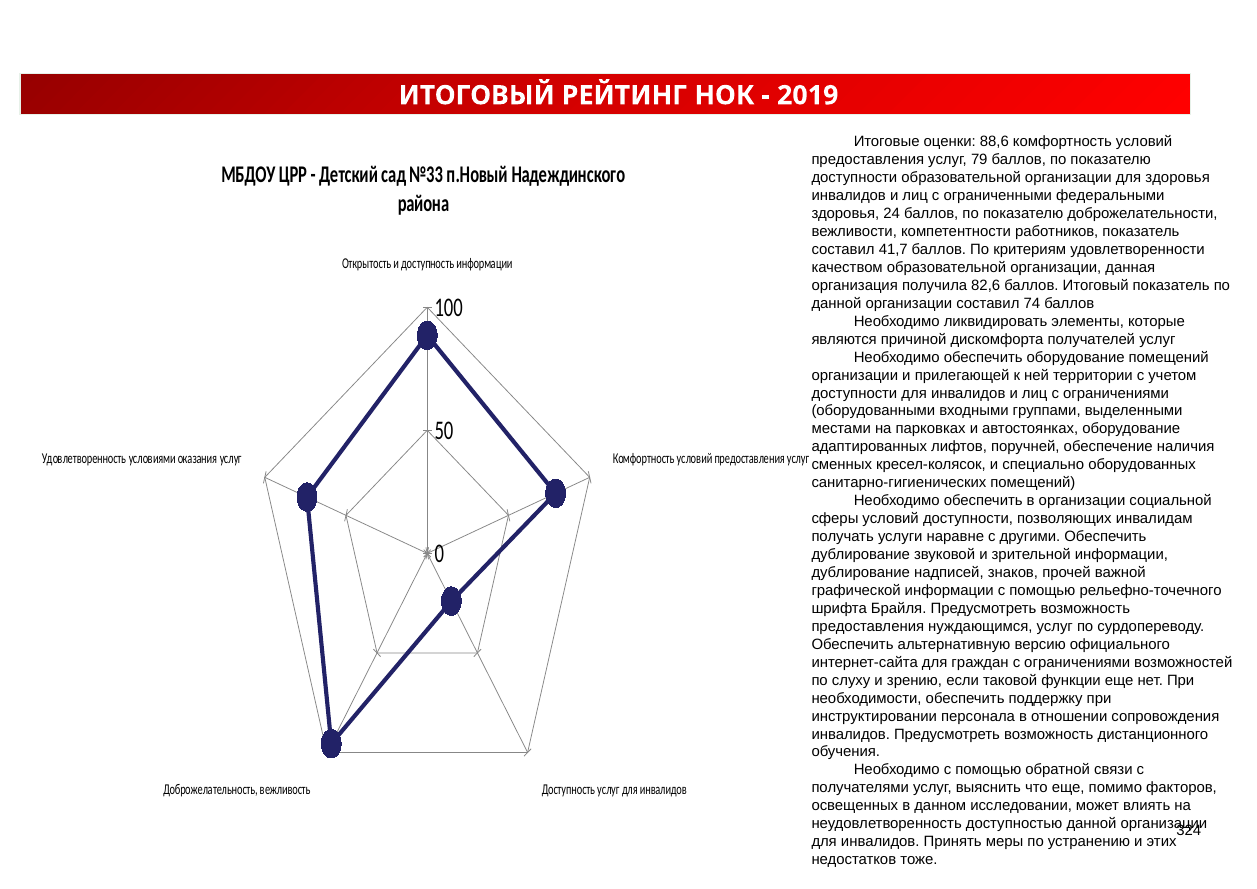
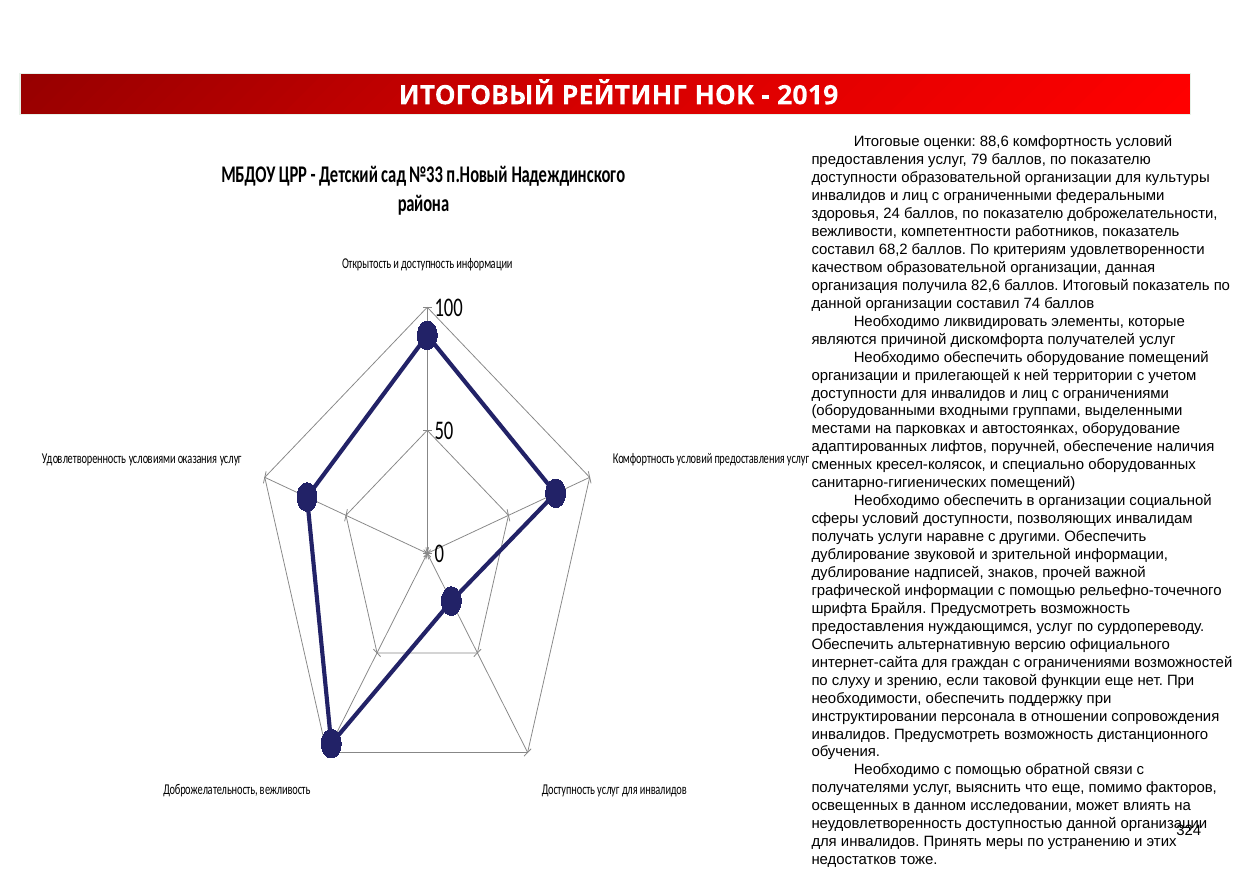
для здоровья: здоровья -> культуры (1178, 178)
41,7: 41,7 -> 68,2 (893, 249)
